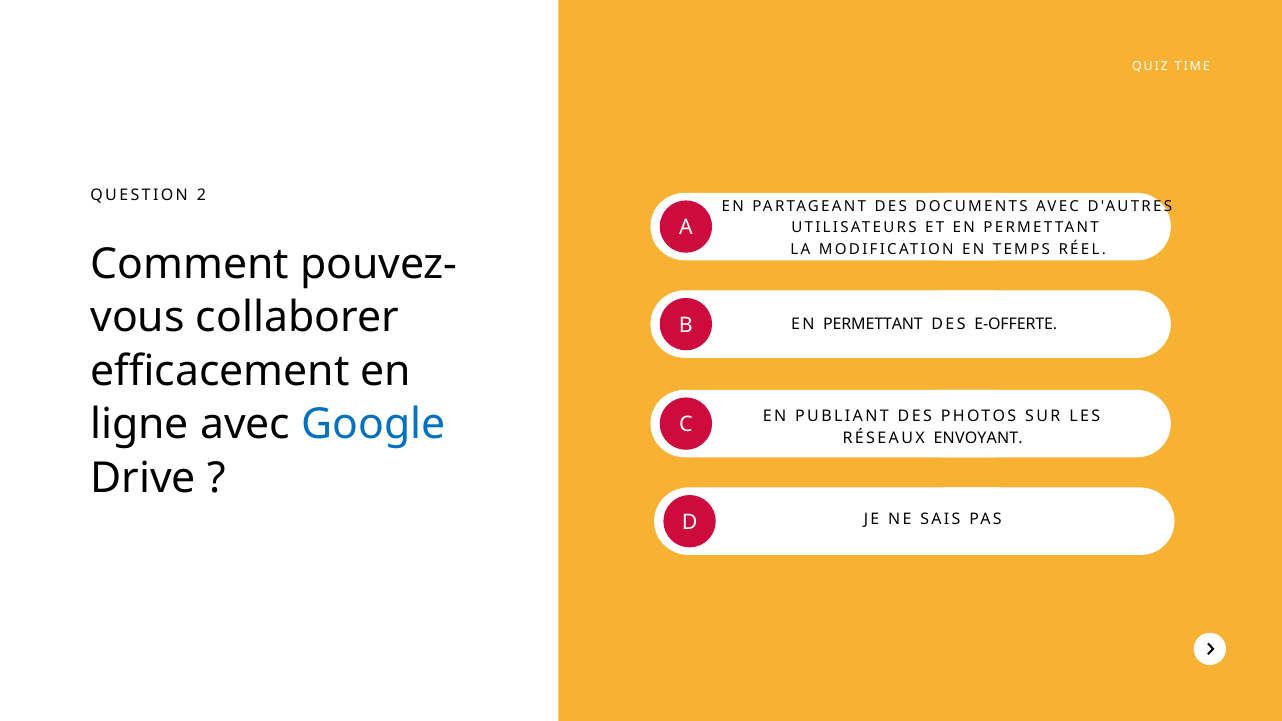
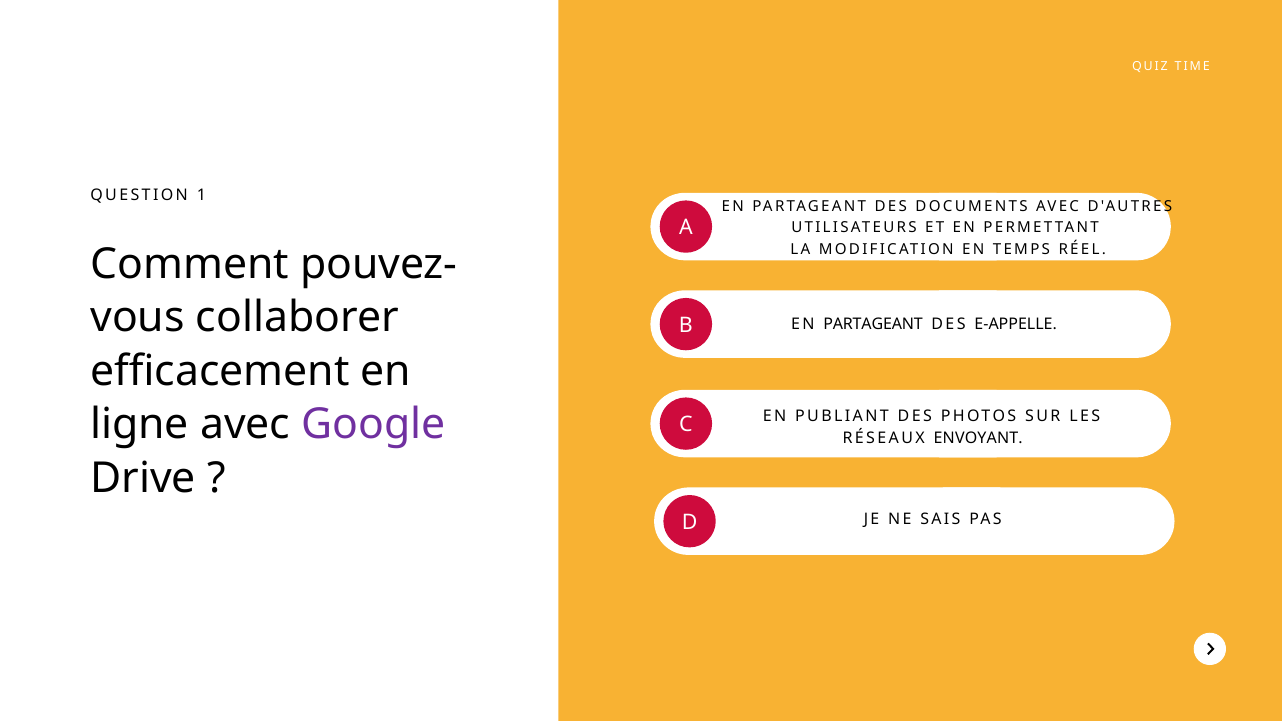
2: 2 -> 1 (201, 195)
PERMETTANT: PERMETTANT -> PARTAGEANT (873, 324)
E-OFFERTE: E-OFFERTE -> E-APPELLE (1016, 324)
Google colour: blue -> purple (374, 425)
